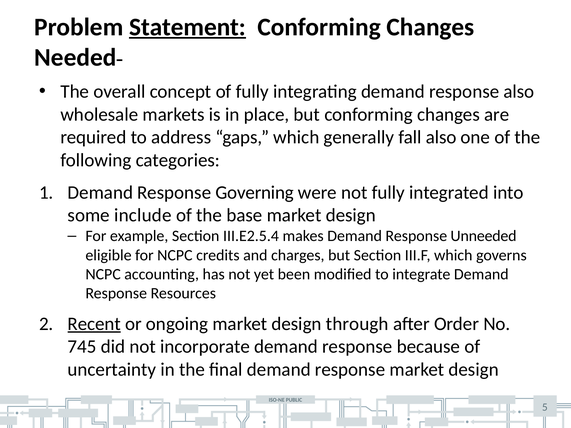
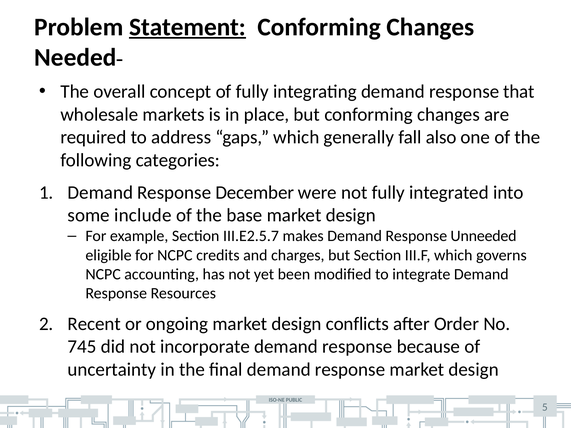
response also: also -> that (519, 92)
Governing: Governing -> December (255, 193)
III.E2.5.4: III.E2.5.4 -> III.E2.5.7 (251, 236)
Recent underline: present -> none (94, 324)
through: through -> conflicts (357, 324)
